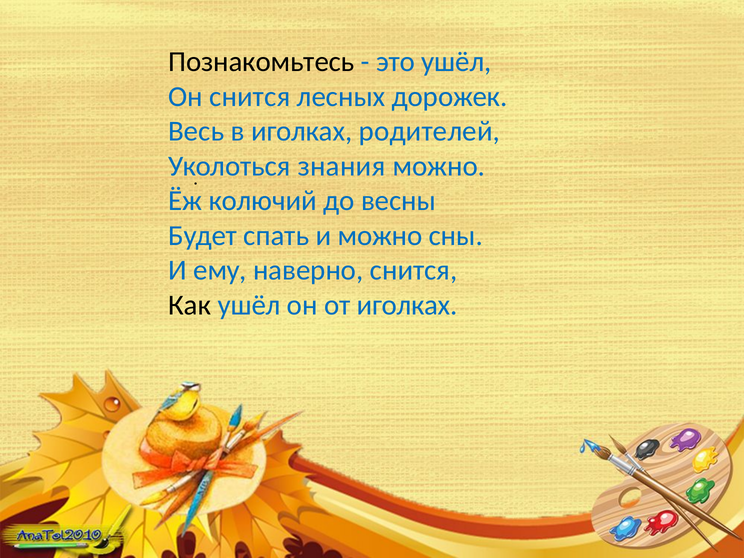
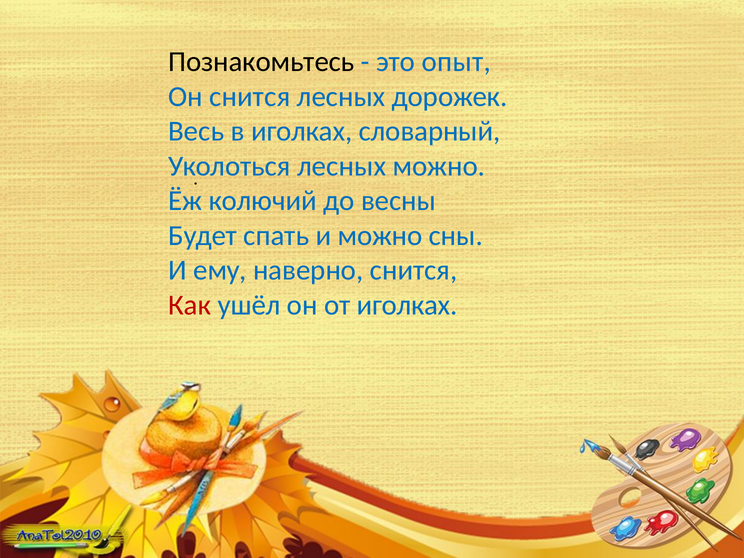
это ушёл: ушёл -> опыт (456, 62)
родителей: родителей -> словарный (430, 131)
знания: знания -> лесных (342, 166)
Как colour: black -> red (190, 305)
